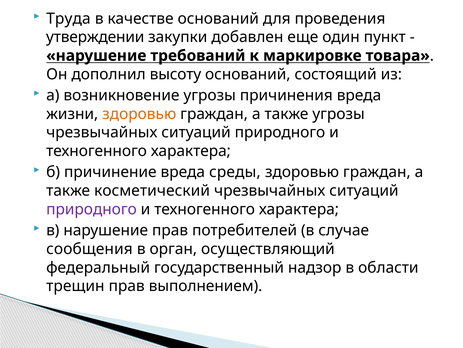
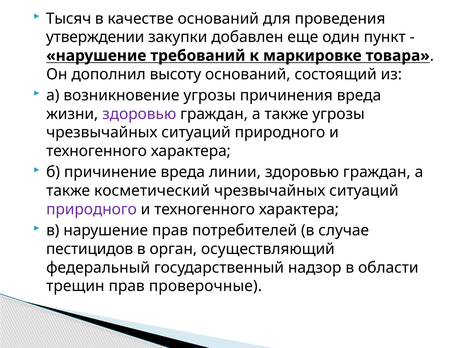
Труда: Труда -> Тысяч (69, 19)
здоровью colour: orange -> purple (139, 114)
среды: среды -> линии (235, 172)
сообщения: сообщения -> пестицидов (90, 248)
выполнением: выполнением -> проверочные (205, 286)
